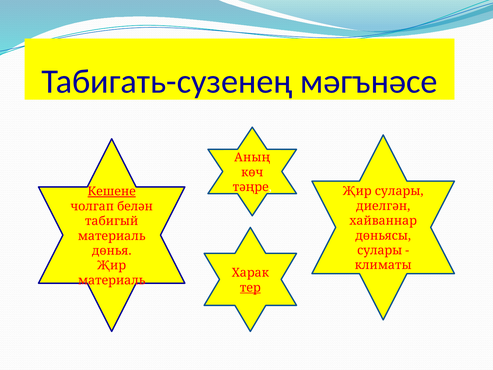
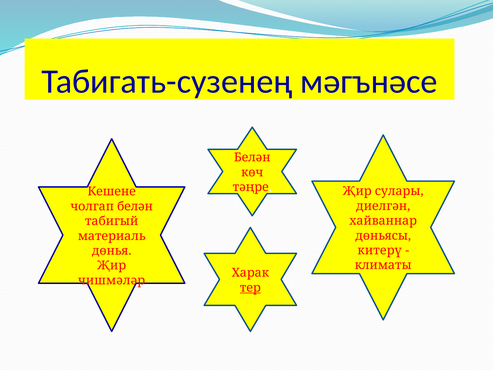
Аның: Аның -> Белән (252, 157)
Кешене underline: present -> none (112, 191)
сулары: сулары -> китерү (380, 250)
материаль: материаль -> чишмәләр (112, 280)
